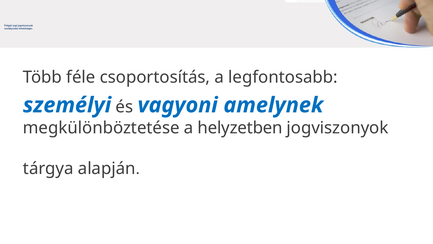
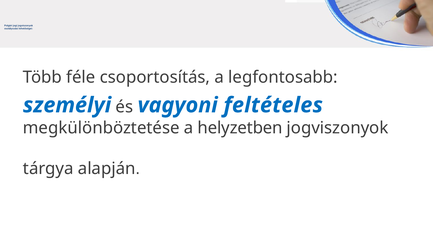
amelynek: amelynek -> feltételes (273, 105)
